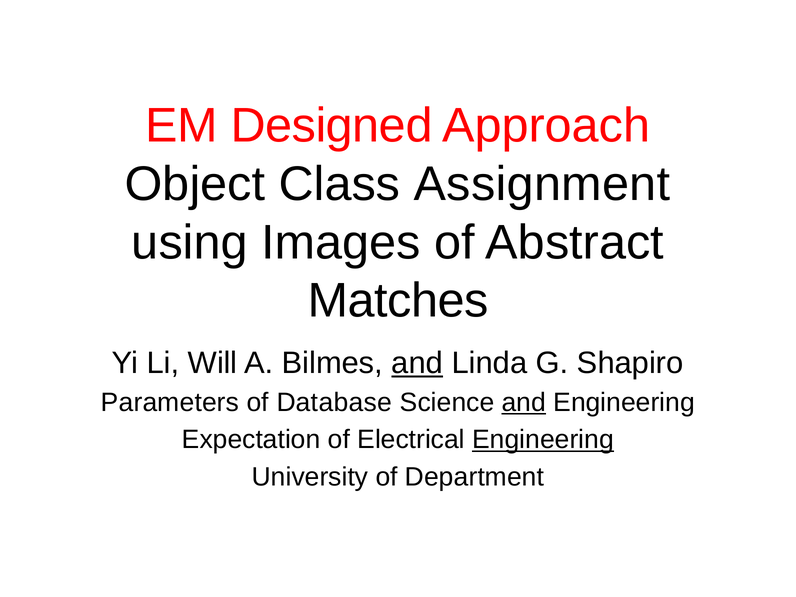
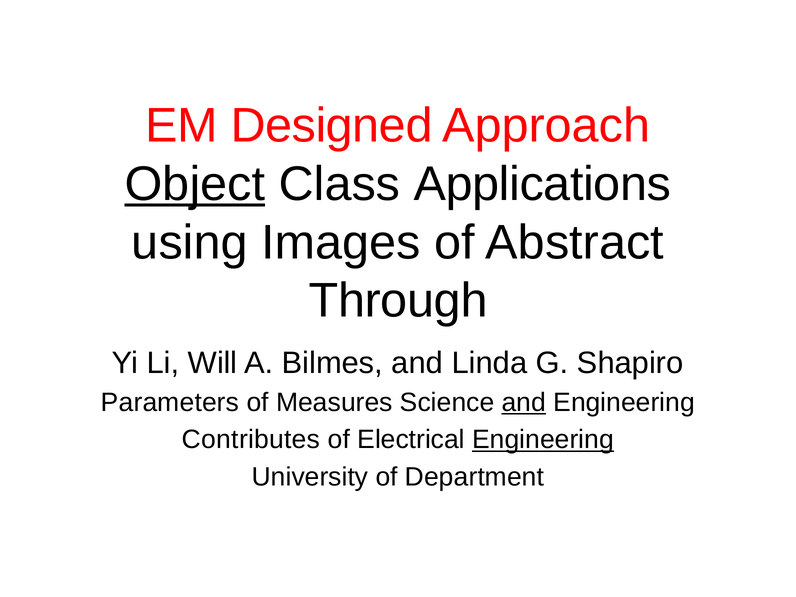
Object underline: none -> present (195, 184)
Assignment: Assignment -> Applications (542, 184)
Matches: Matches -> Through (398, 301)
and underline: present -> none (417, 363)
Database: Database -> Measures (334, 403)
Expectation: Expectation -> Contributes (251, 440)
